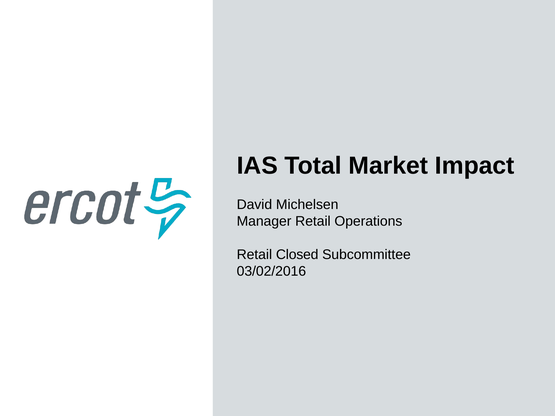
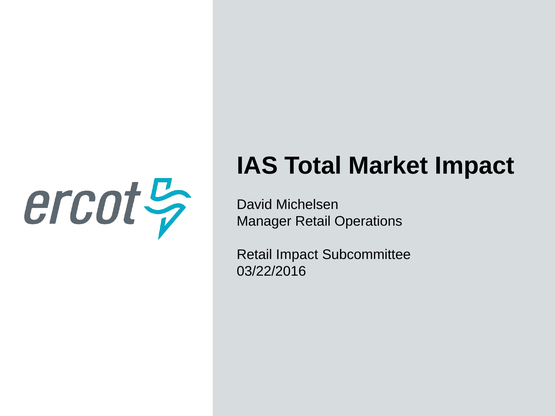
Retail Closed: Closed -> Impact (297, 255)
03/02/2016: 03/02/2016 -> 03/22/2016 (271, 271)
